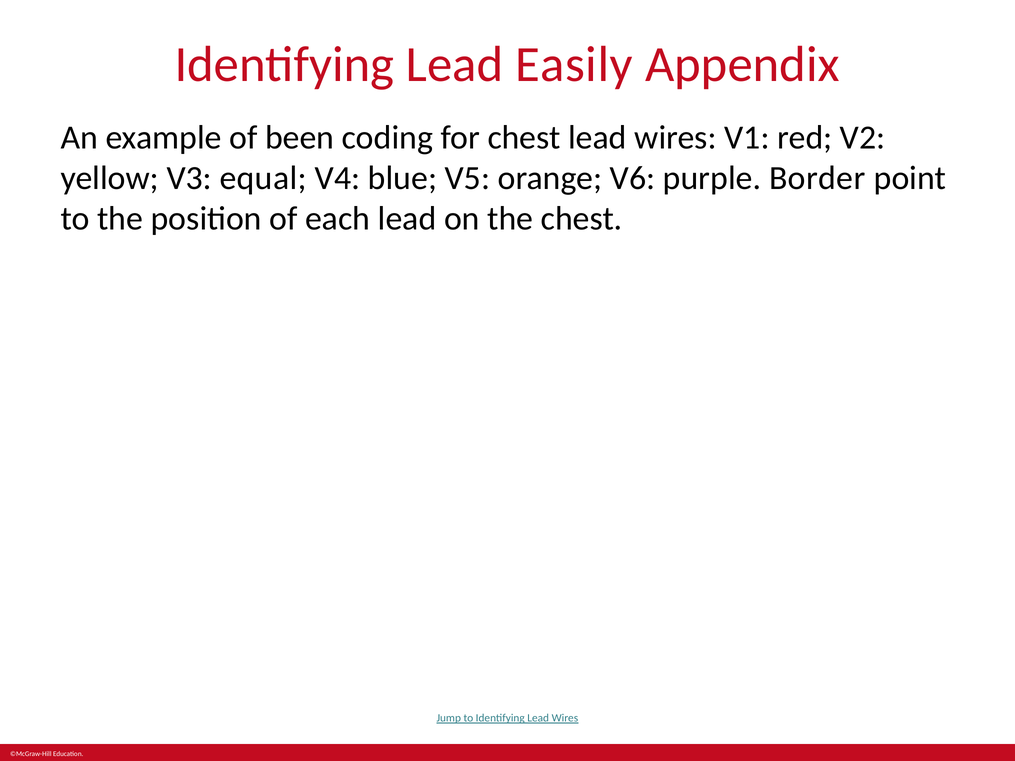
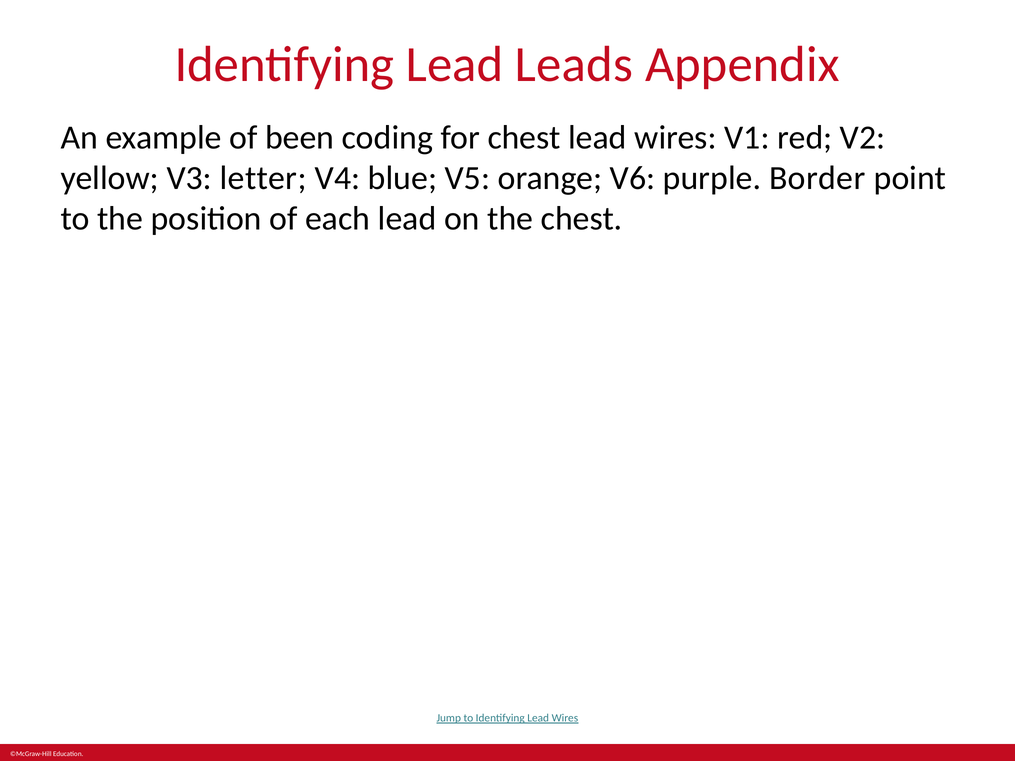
Easily: Easily -> Leads (574, 64)
equal: equal -> letter (263, 178)
